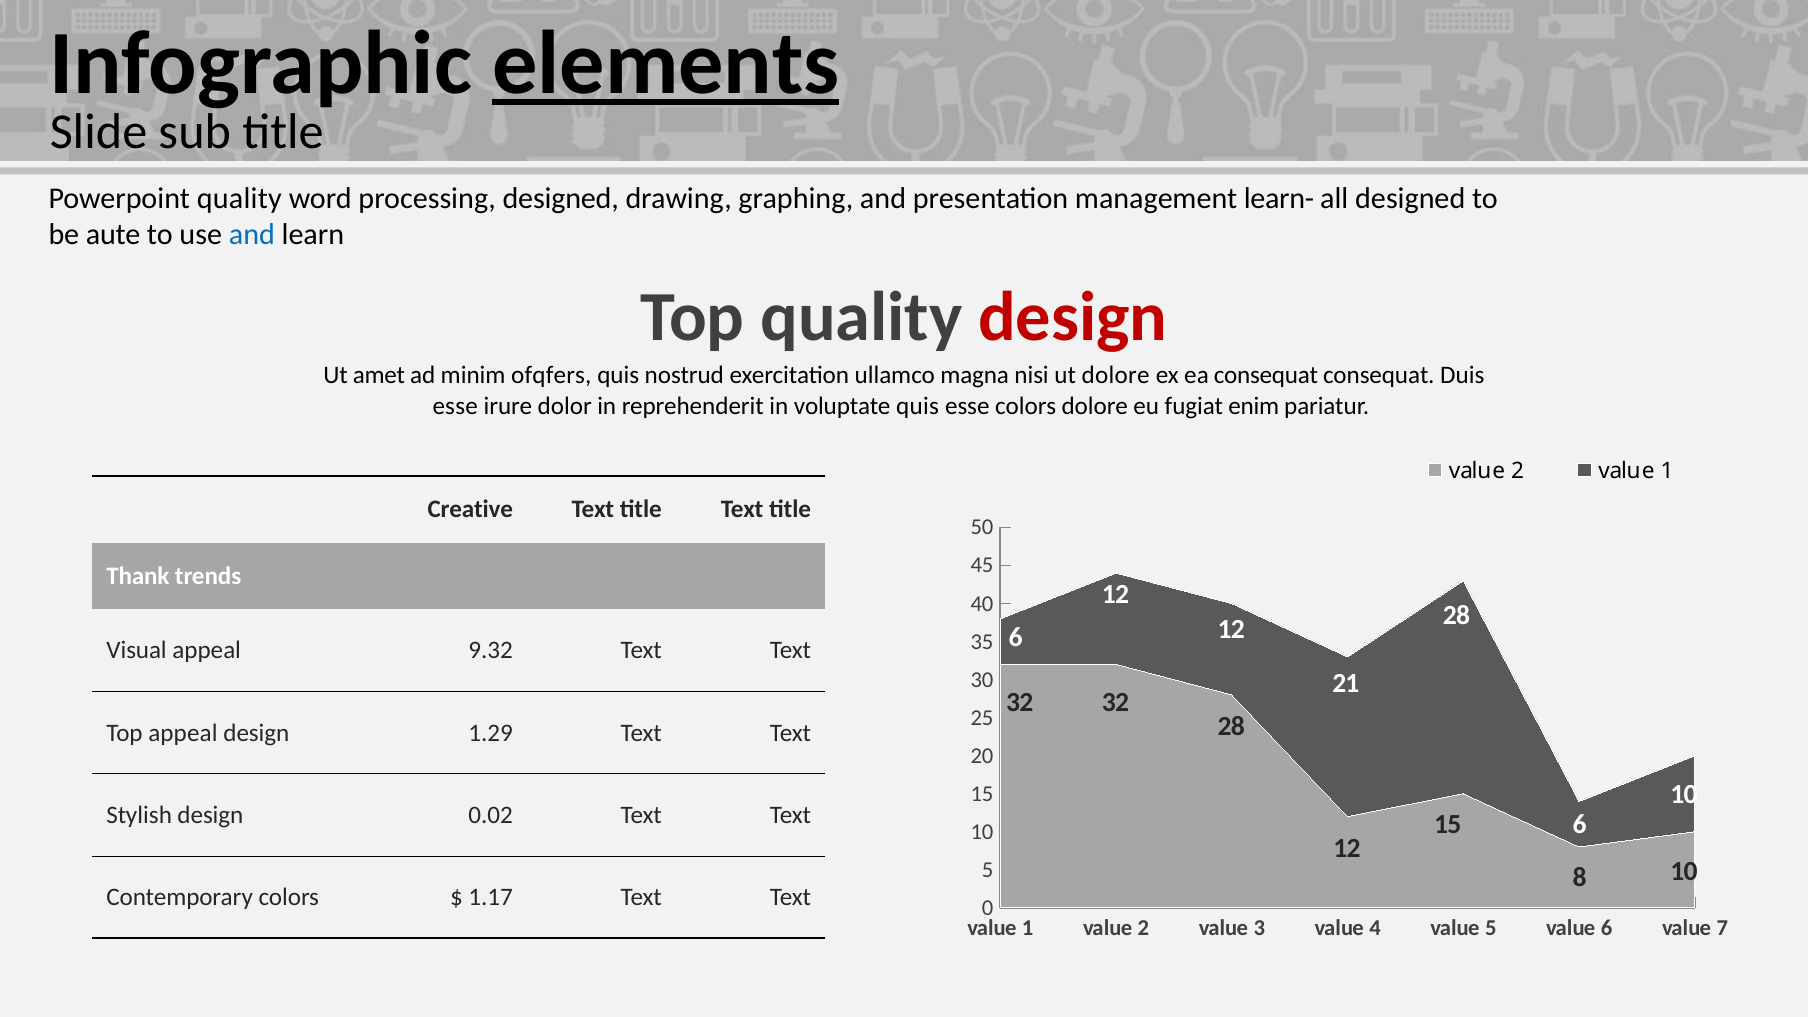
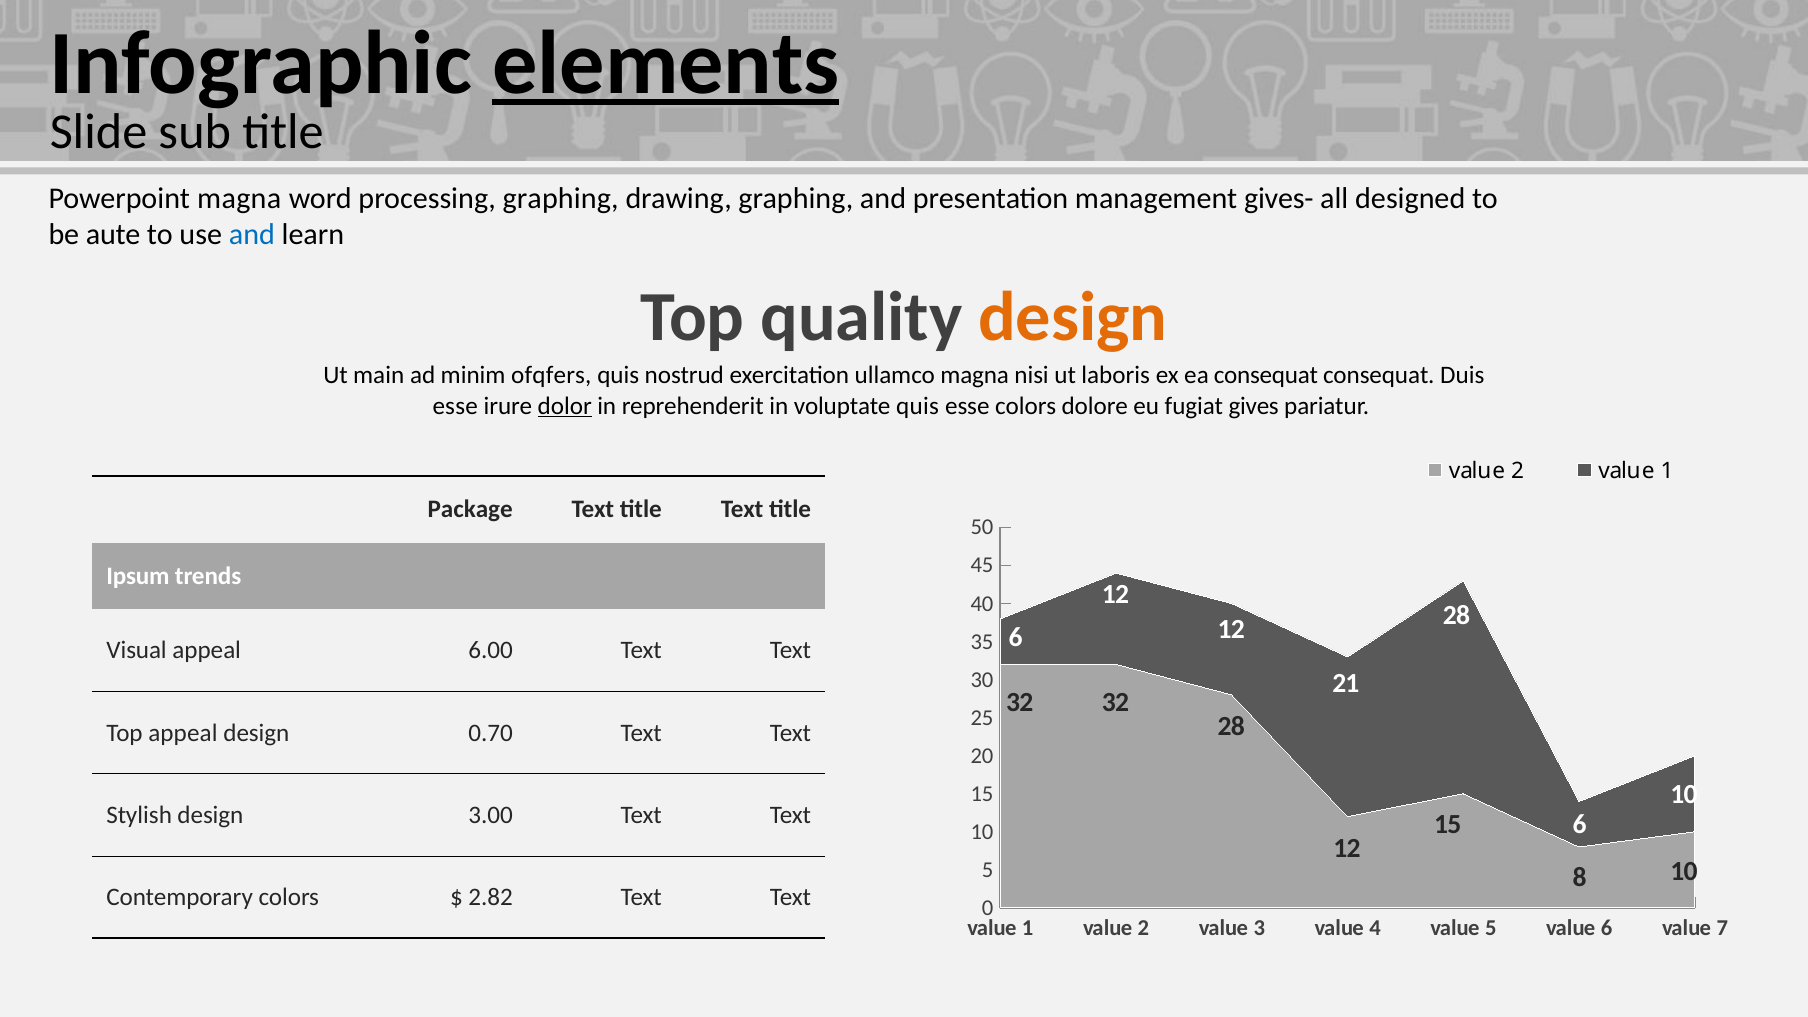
Powerpoint quality: quality -> magna (239, 199)
processing designed: designed -> graphing (561, 199)
learn-: learn- -> gives- (1279, 199)
design colour: red -> orange (1073, 317)
amet: amet -> main (379, 376)
ut dolore: dolore -> laboris (1116, 376)
dolor underline: none -> present (565, 406)
enim: enim -> gives (1254, 406)
Creative: Creative -> Package (470, 510)
Thank: Thank -> Ipsum (138, 576)
9.32: 9.32 -> 6.00 (491, 650)
1.29: 1.29 -> 0.70 (491, 733)
0.02: 0.02 -> 3.00 (491, 815)
1.17: 1.17 -> 2.82 (491, 897)
